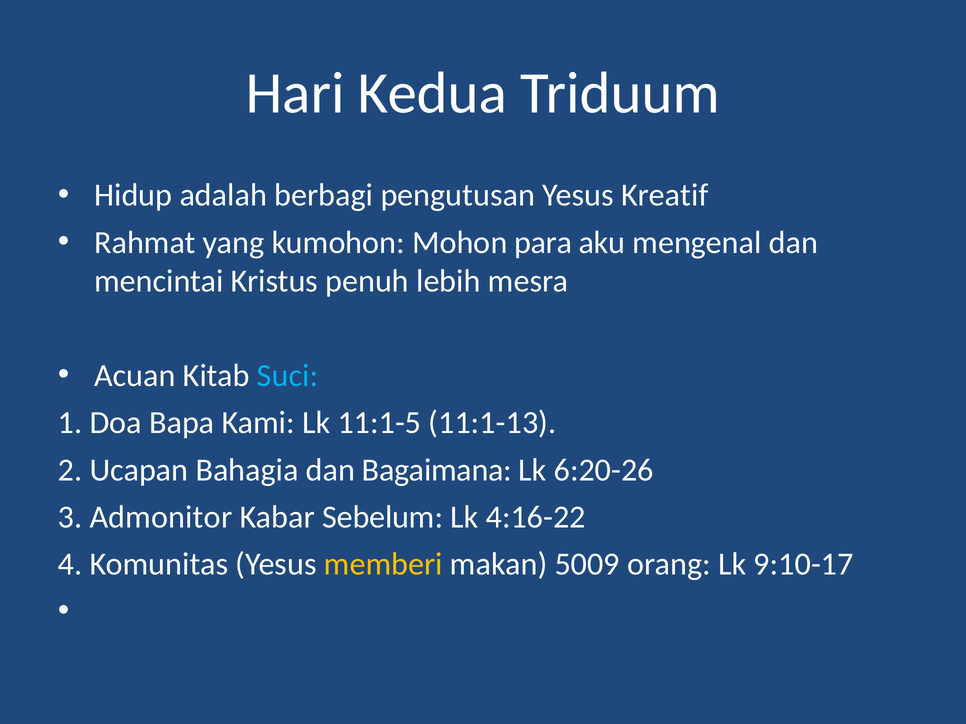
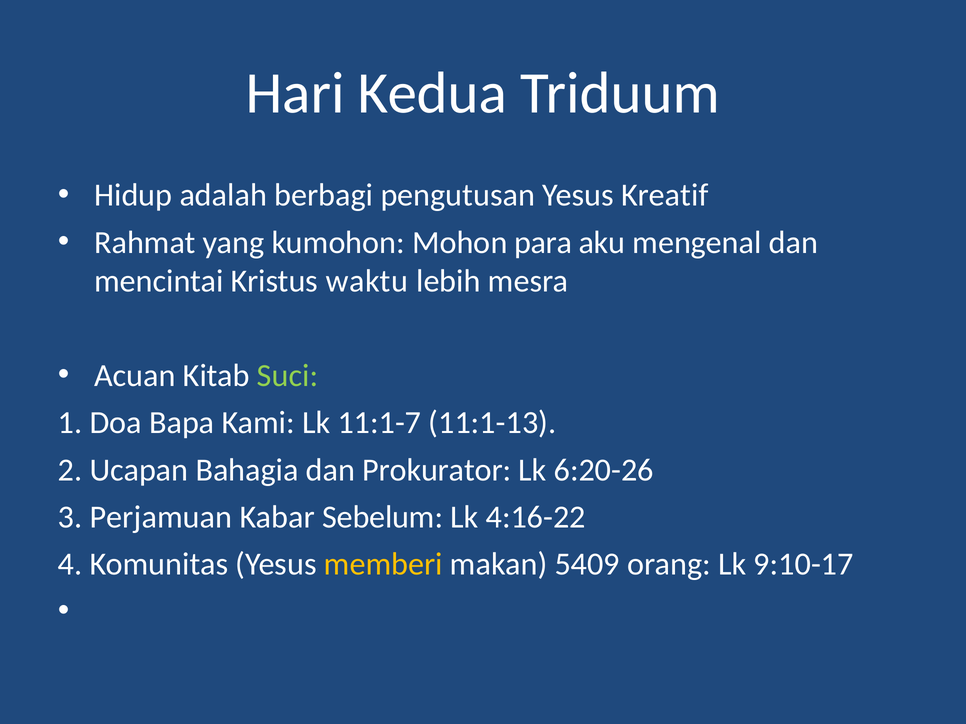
penuh: penuh -> waktu (367, 281)
Suci colour: light blue -> light green (288, 376)
11:1-5: 11:1-5 -> 11:1-7 (379, 423)
Bagaimana: Bagaimana -> Prokurator (437, 470)
Admonitor: Admonitor -> Perjamuan (161, 518)
5009: 5009 -> 5409 (587, 565)
